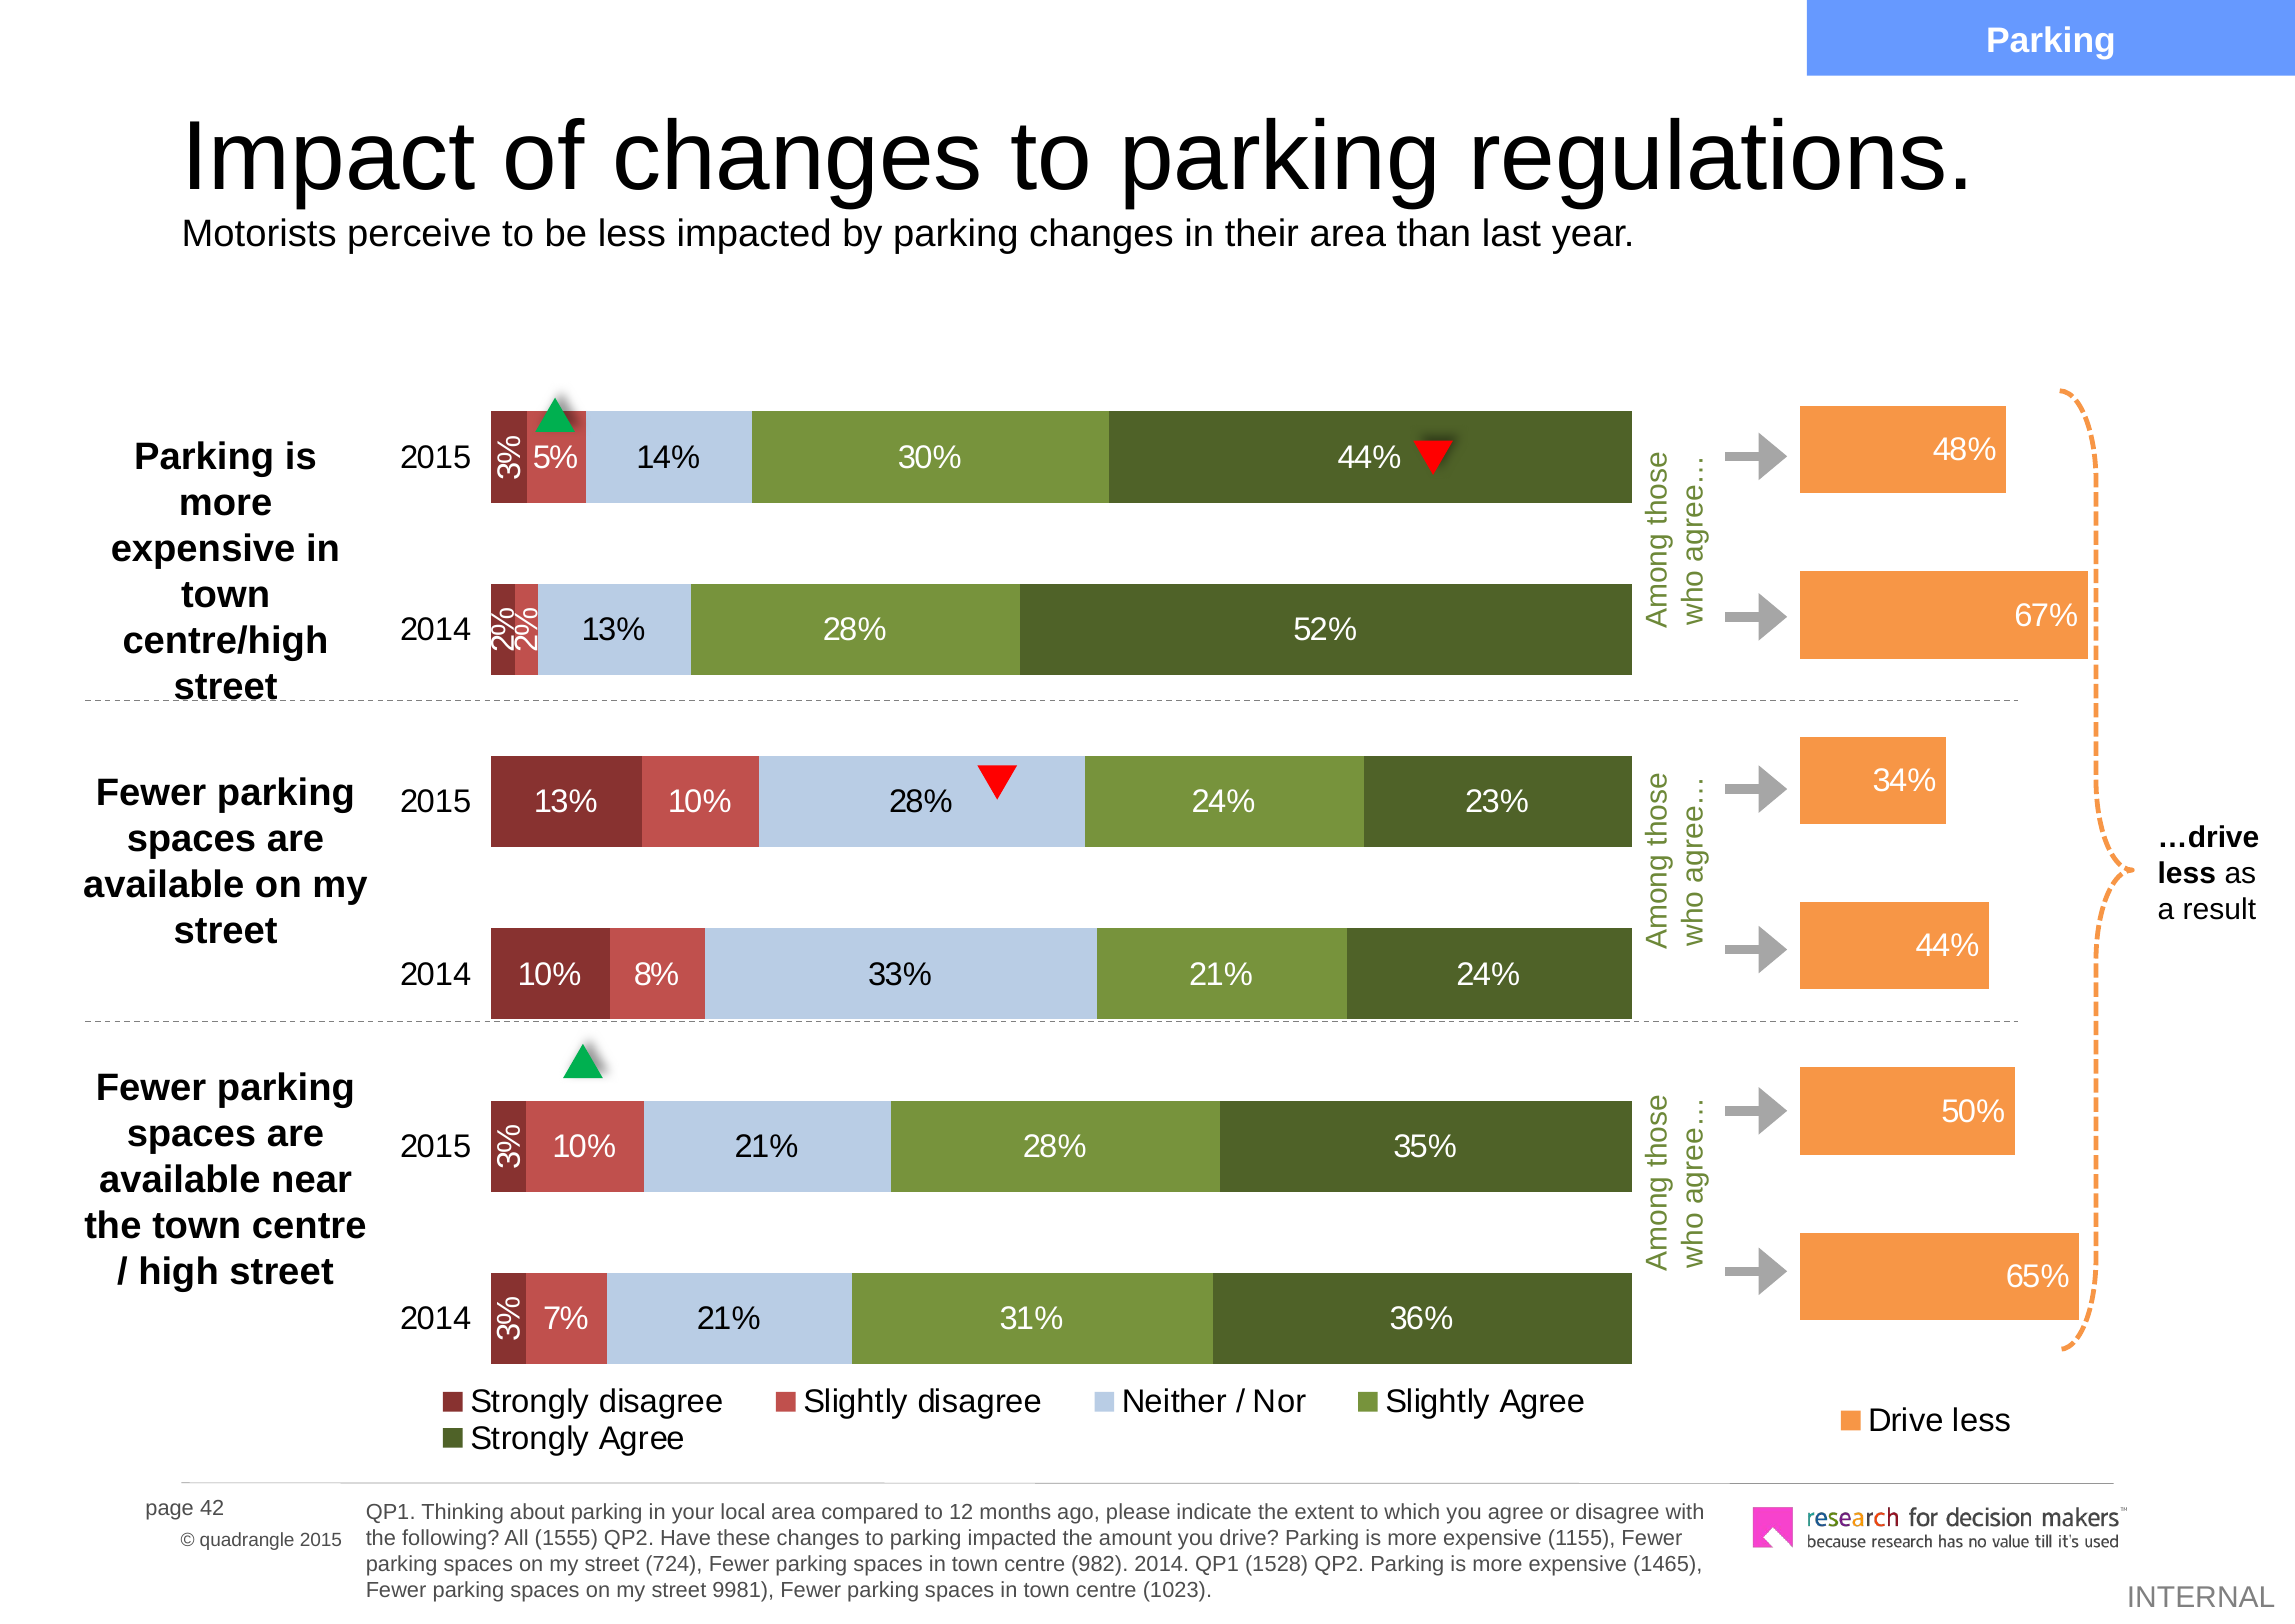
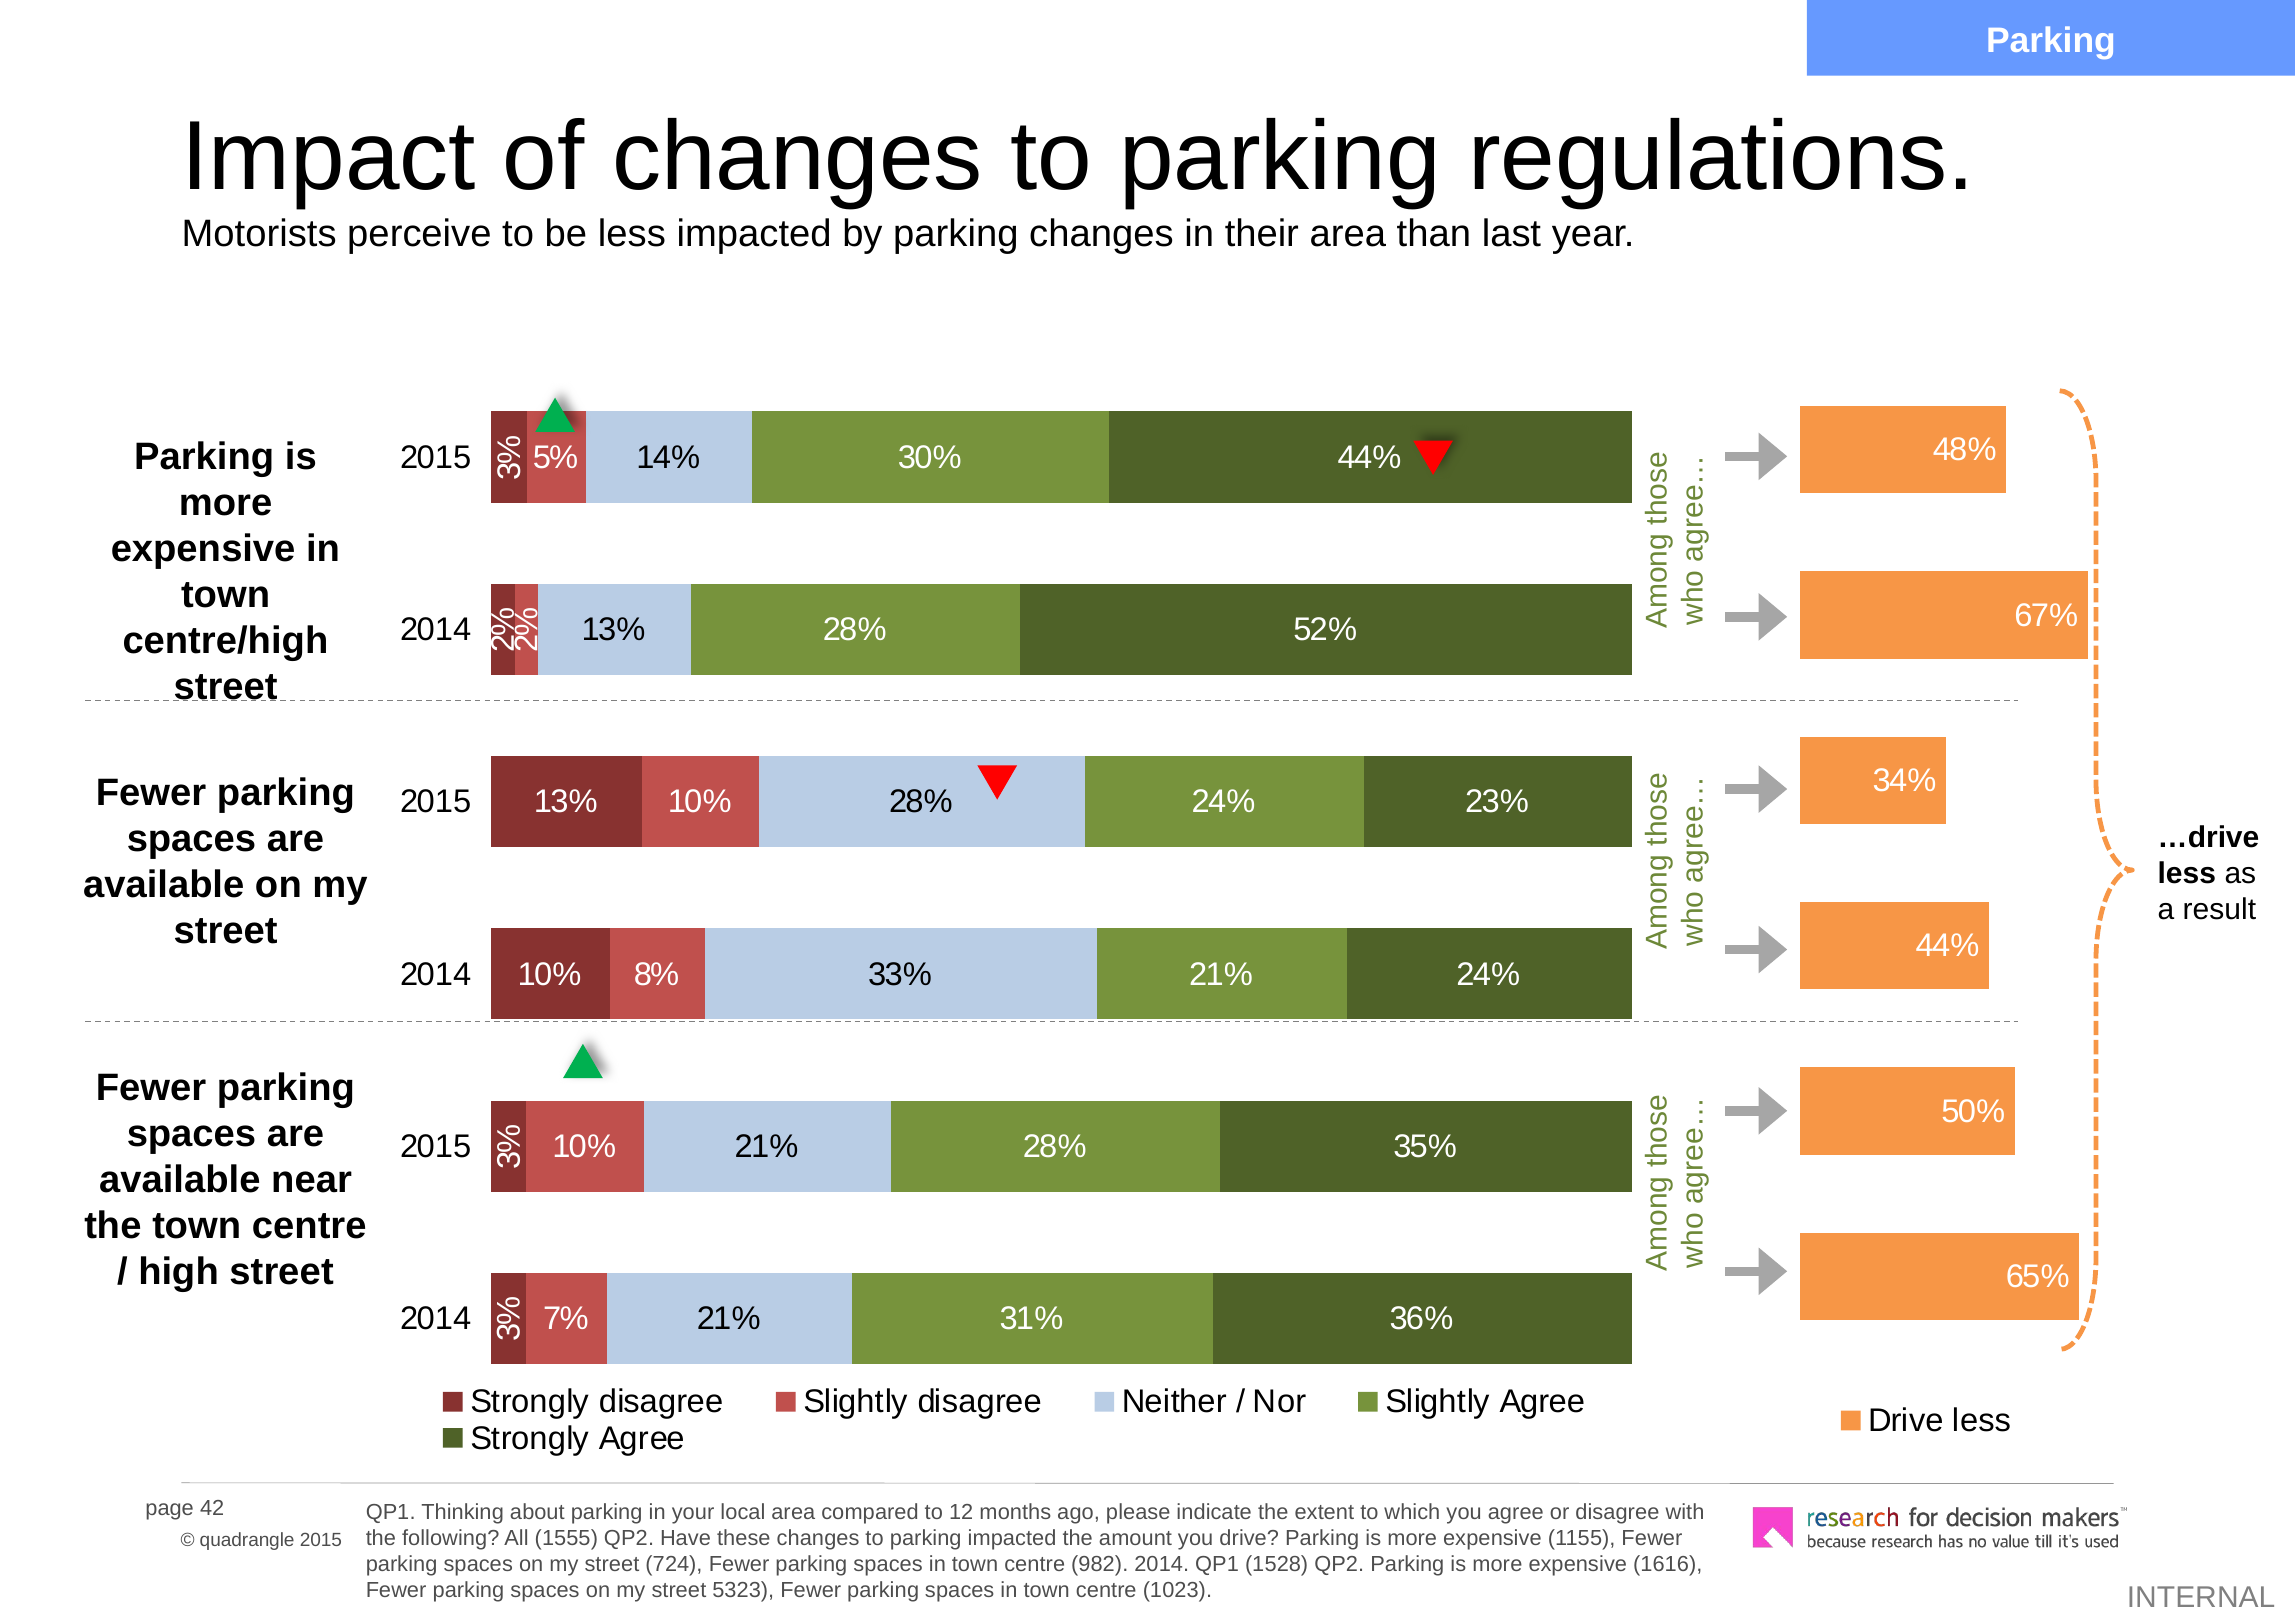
1465: 1465 -> 1616 (1668, 1564)
9981: 9981 -> 5323 (743, 1590)
